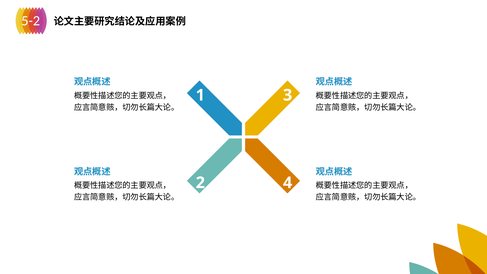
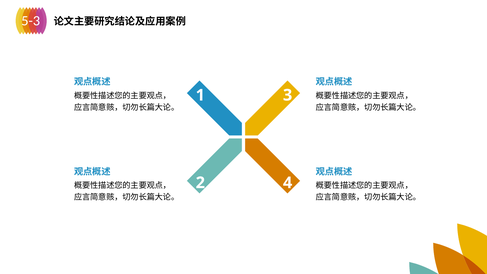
5-2: 5-2 -> 5-3 (31, 21)
